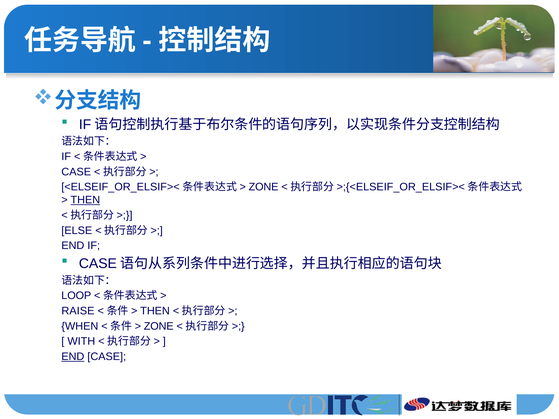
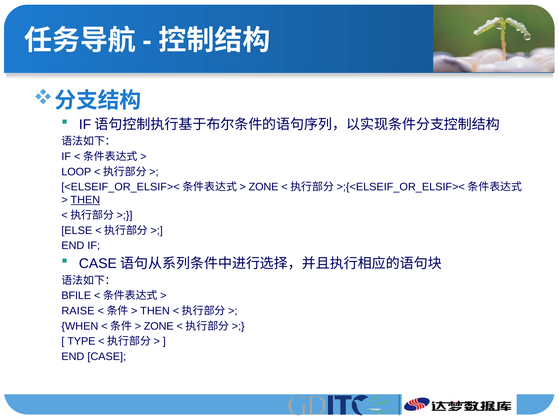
CASE: CASE -> LOOP (76, 172)
LOOP: LOOP -> BFILE (76, 296)
WITH: WITH -> TYPE (81, 342)
END underline: present -> none (73, 357)
